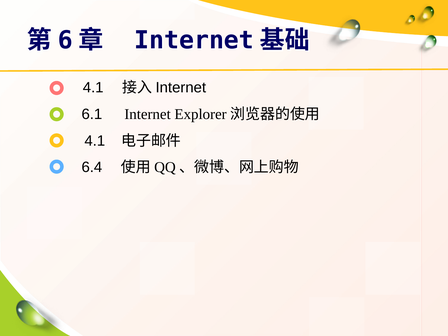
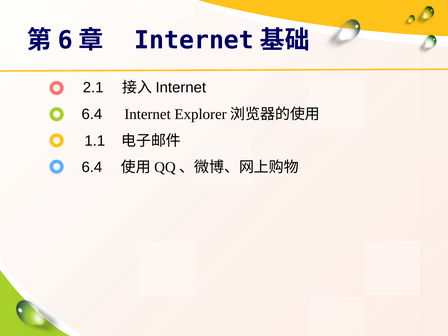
4.1: 4.1 -> 2.1 (93, 88)
6.1: 6.1 -> 6.4 (92, 114)
4.1: 4.1 -> 1.1 (95, 141)
